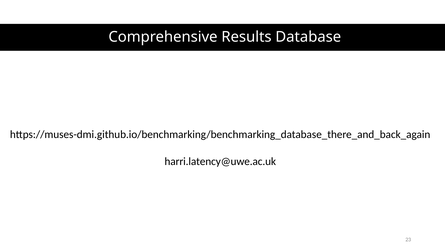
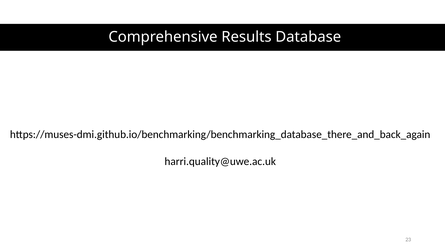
harri.latency@uwe.ac.uk: harri.latency@uwe.ac.uk -> harri.quality@uwe.ac.uk (220, 161)
